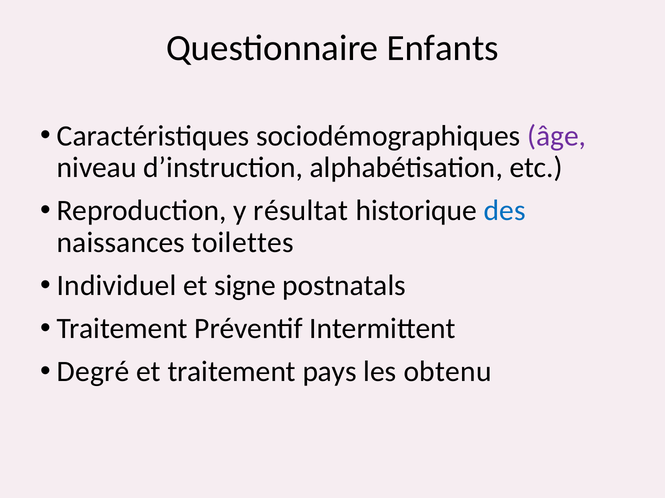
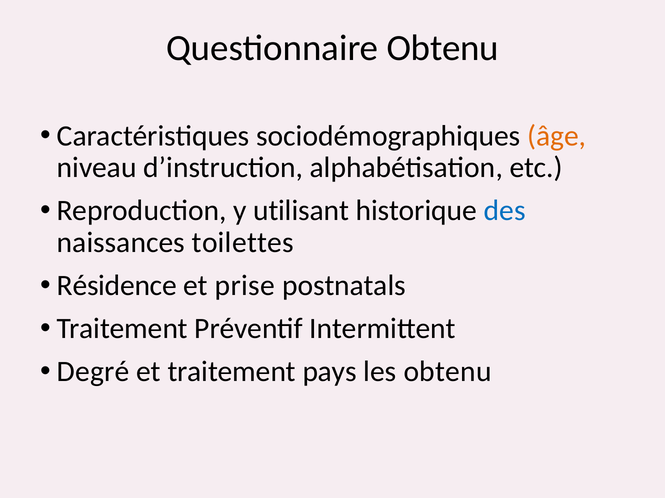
Questionnaire Enfants: Enfants -> Obtenu (443, 48)
âge colour: purple -> orange (557, 136)
résultat: résultat -> utilisant (301, 211)
Individuel: Individuel -> Résidence (117, 286)
signe: signe -> prise (245, 286)
